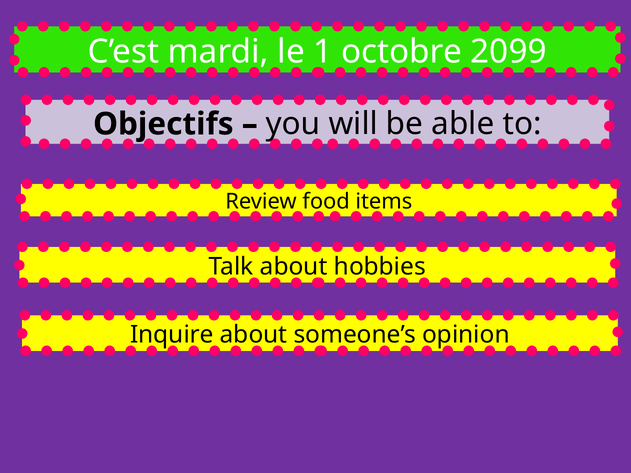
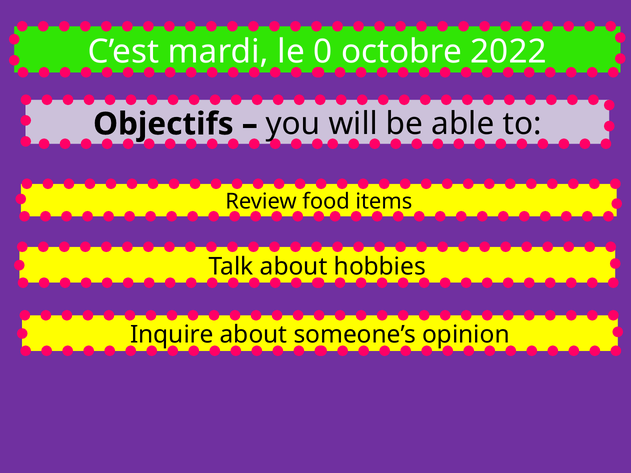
1: 1 -> 0 (323, 52)
2099: 2099 -> 2022 (509, 52)
